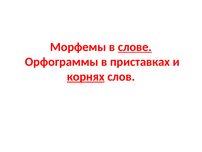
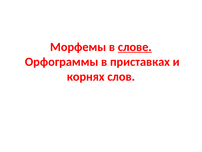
корнях underline: present -> none (86, 76)
